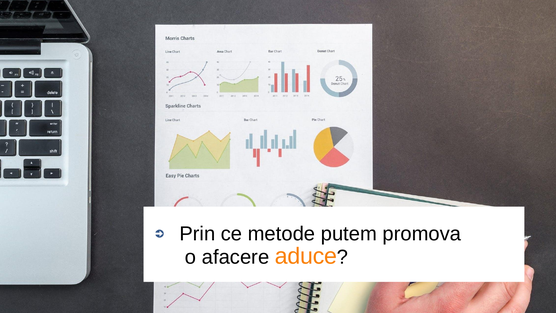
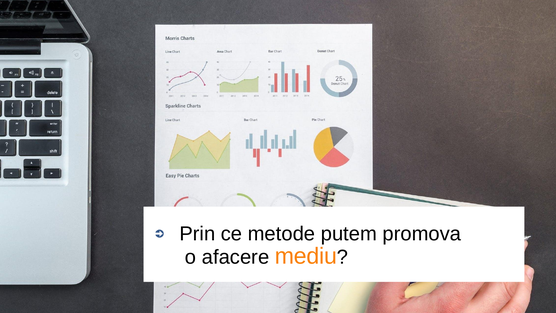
aduce: aduce -> mediu (306, 256)
